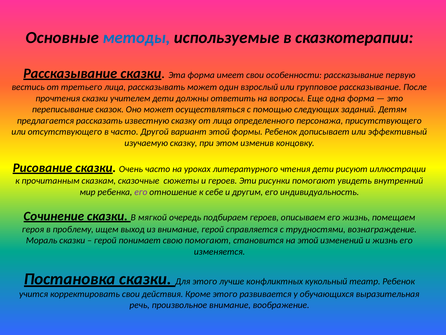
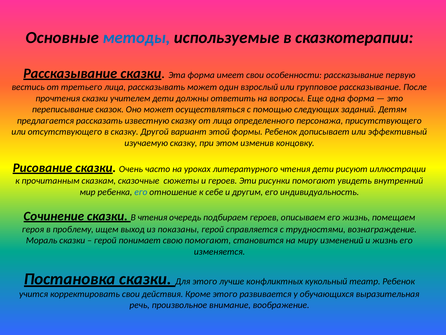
в часто: часто -> сказку (125, 132)
его colour: purple -> blue (141, 192)
В мягкой: мягкой -> чтения (152, 217)
из внимание: внимание -> показаны (178, 229)
на этой: этой -> миру (308, 240)
